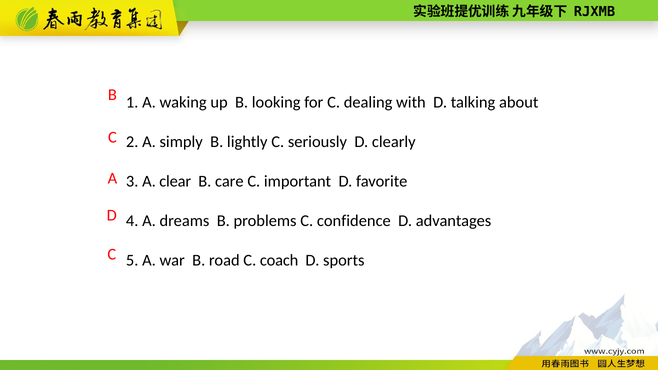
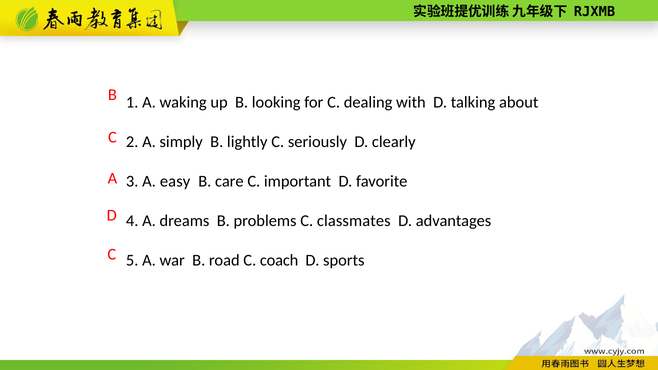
clear: clear -> easy (175, 181)
confidence: confidence -> classmates (354, 221)
